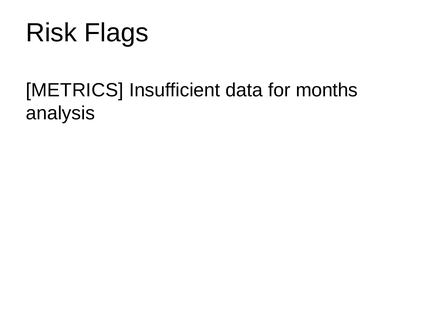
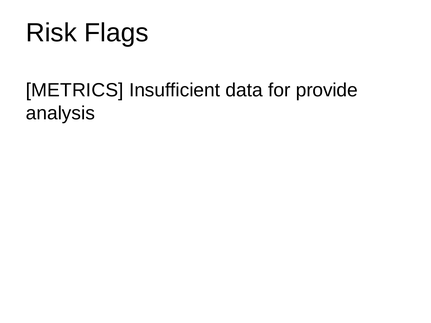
months: months -> provide (327, 90)
